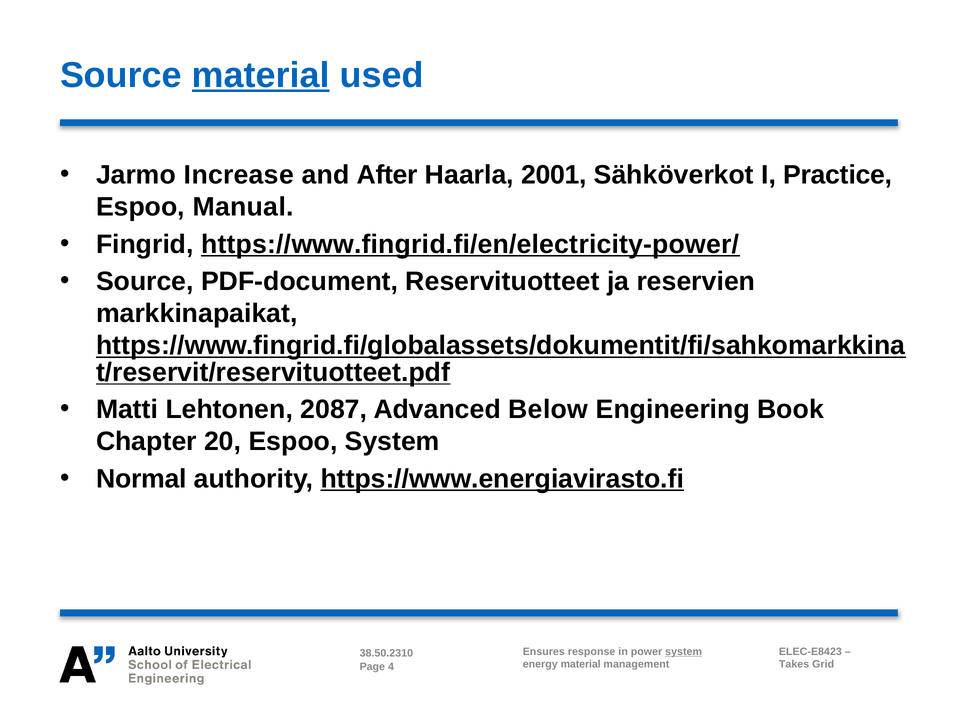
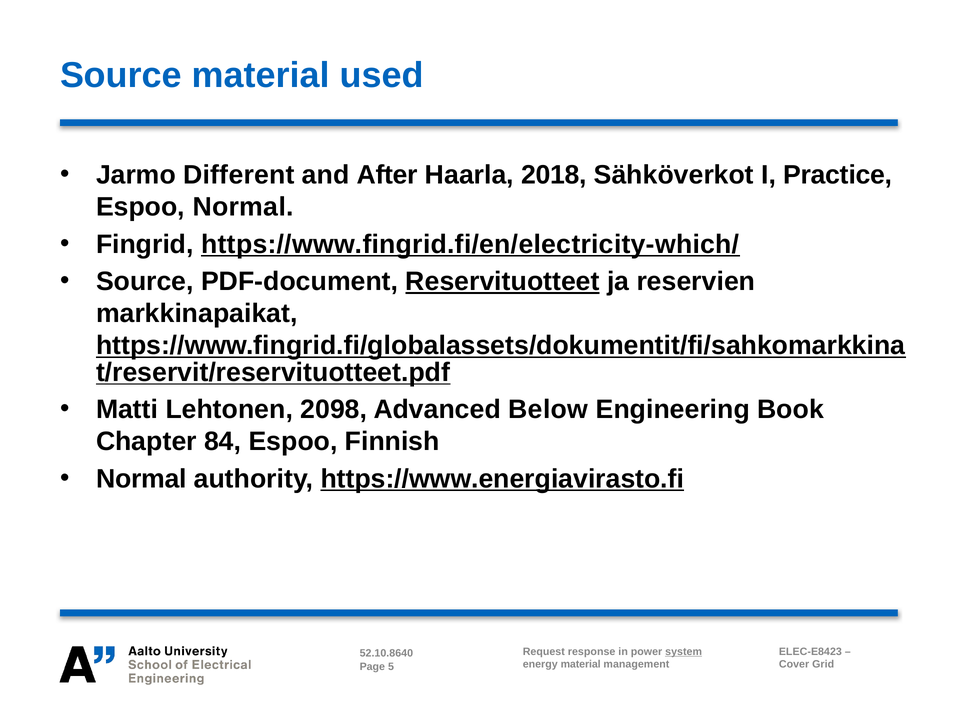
material underline: present -> none (261, 75)
Increase: Increase -> Different (239, 175)
2001: 2001 -> 2018 (554, 175)
Espoo Manual: Manual -> Normal (243, 207)
https://www.fingrid.fi/en/electricity-power/: https://www.fingrid.fi/en/electricity-power/ -> https://www.fingrid.fi/en/electricity-which/ (470, 244)
Reservituotteet underline: none -> present (503, 282)
2087: 2087 -> 2098 (334, 410)
20: 20 -> 84 (223, 442)
Espoo System: System -> Finnish (392, 442)
Ensures: Ensures -> Request (544, 652)
38.50.2310: 38.50.2310 -> 52.10.8640 (386, 653)
Takes: Takes -> Cover (794, 665)
4: 4 -> 5 (391, 667)
